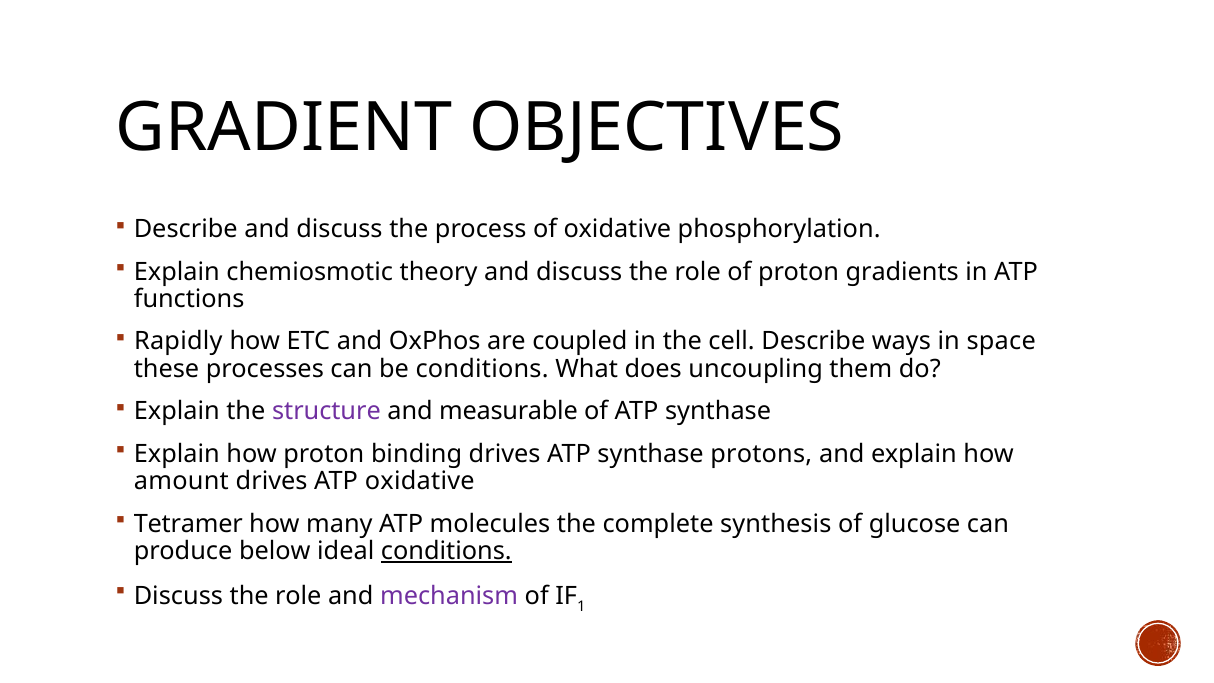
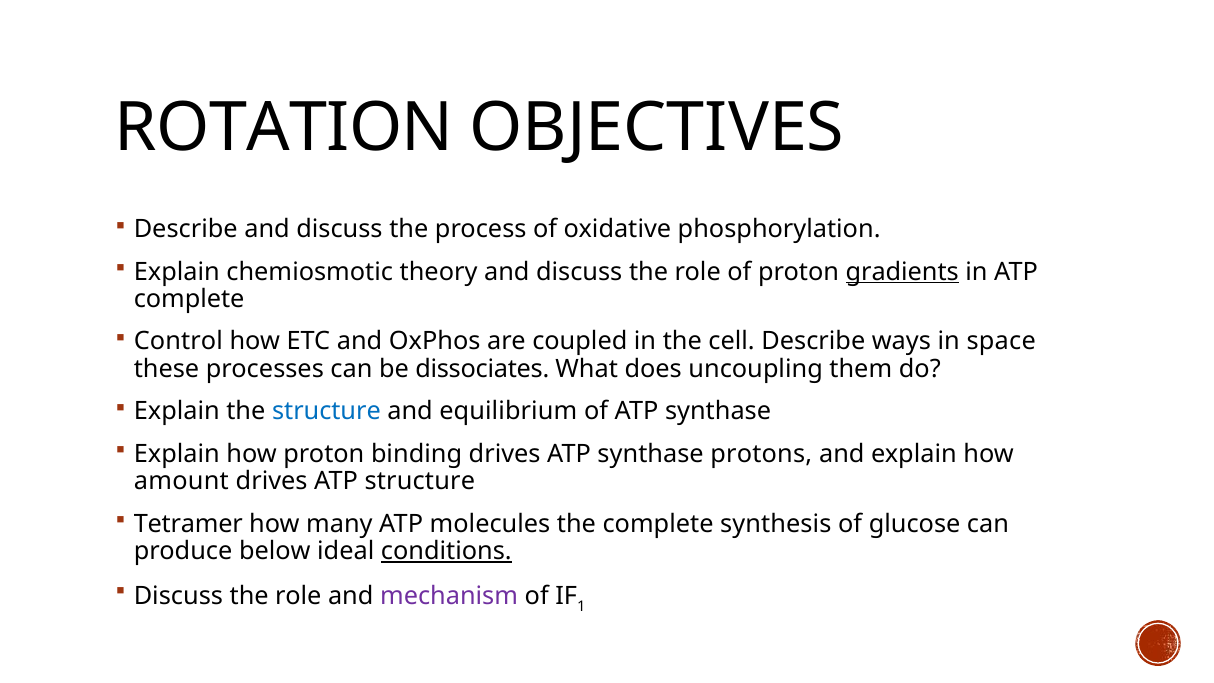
GRADIENT: GRADIENT -> ROTATION (284, 128)
gradients underline: none -> present (902, 272)
functions: functions -> complete (189, 299)
Rapidly: Rapidly -> Control (178, 342)
be conditions: conditions -> dissociates (482, 369)
structure colour: purple -> blue (326, 411)
measurable: measurable -> equilibrium (508, 411)
ATP oxidative: oxidative -> structure (420, 481)
